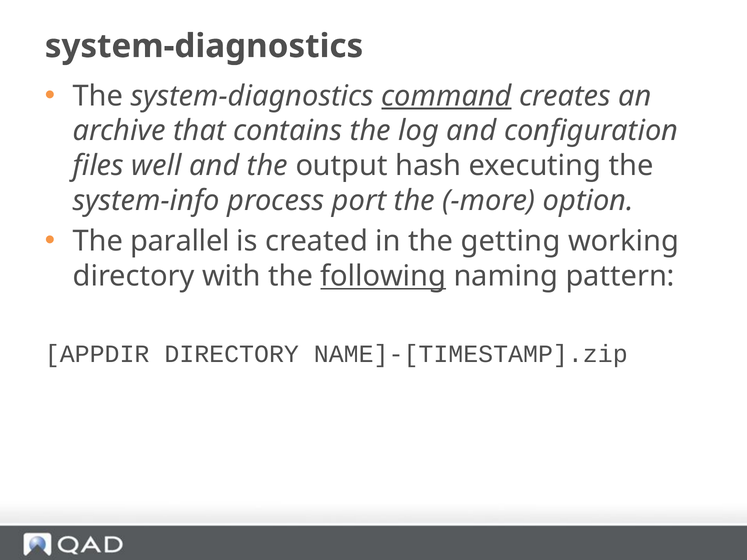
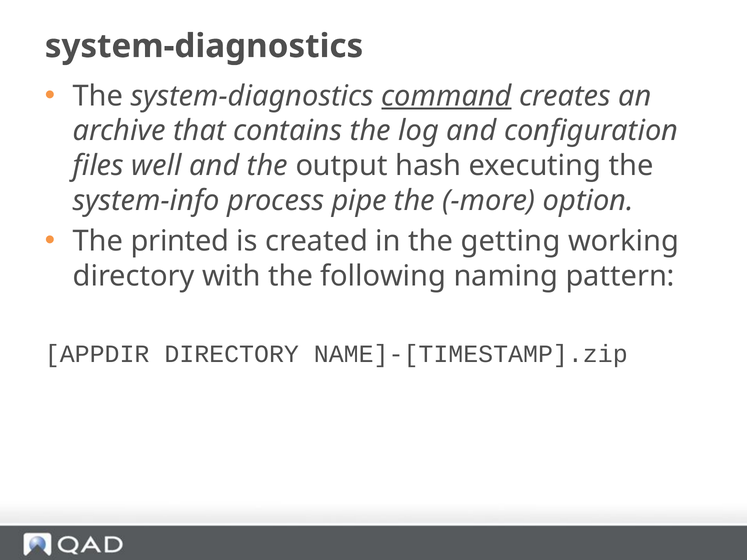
port: port -> pipe (359, 201)
parallel: parallel -> printed (180, 241)
following underline: present -> none (383, 276)
